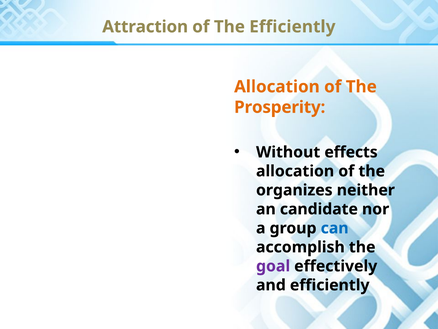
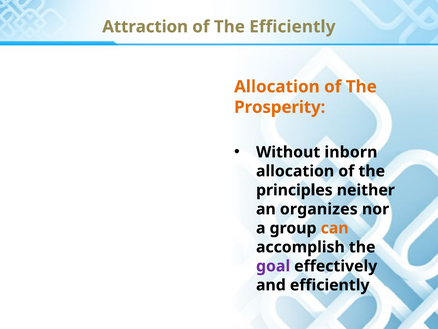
effects: effects -> inborn (351, 152)
organizes: organizes -> principles (294, 190)
candidate: candidate -> organizes (319, 209)
can colour: blue -> orange (335, 228)
